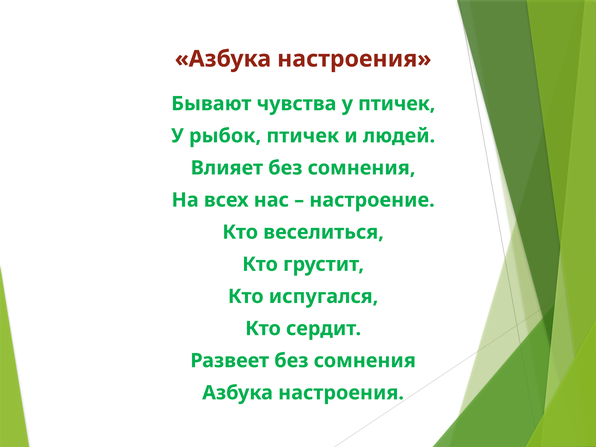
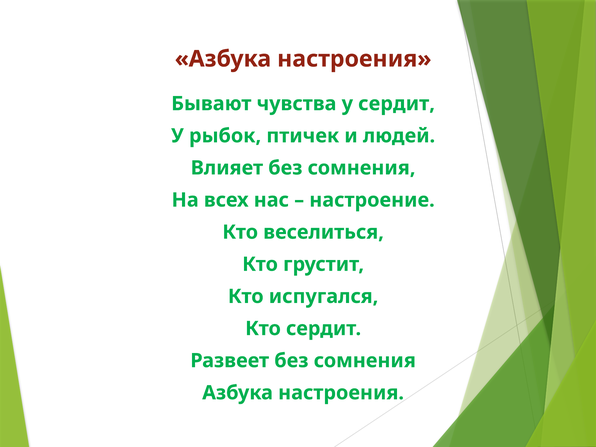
у птичек: птичек -> сердит (397, 104)
